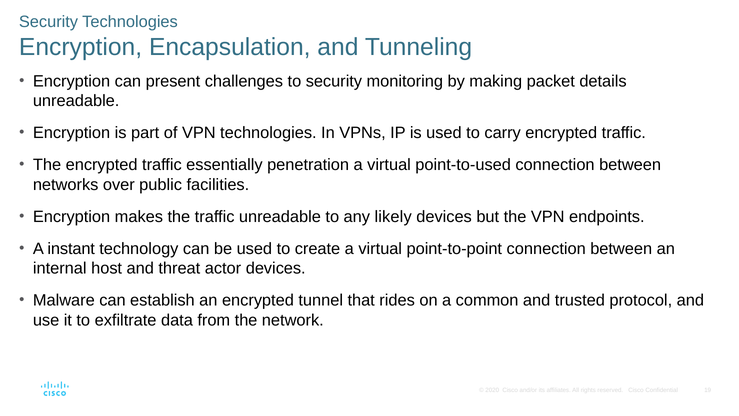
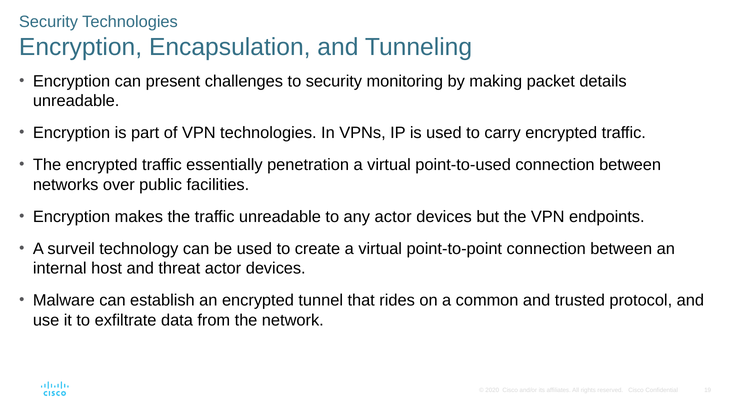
any likely: likely -> actor (393, 217)
instant: instant -> surveil (71, 249)
